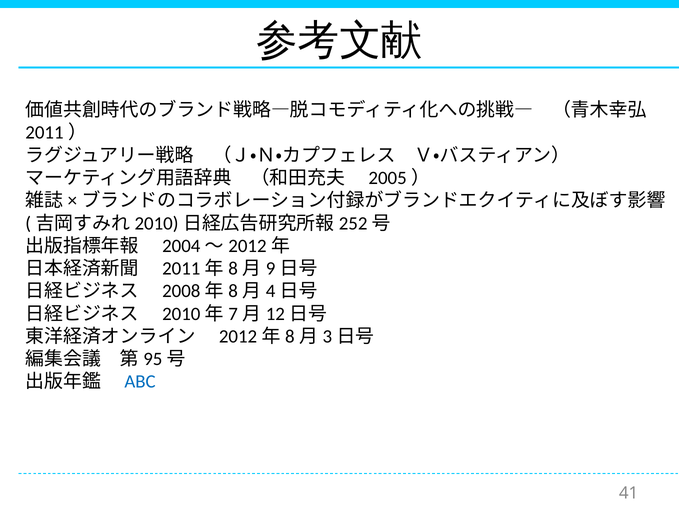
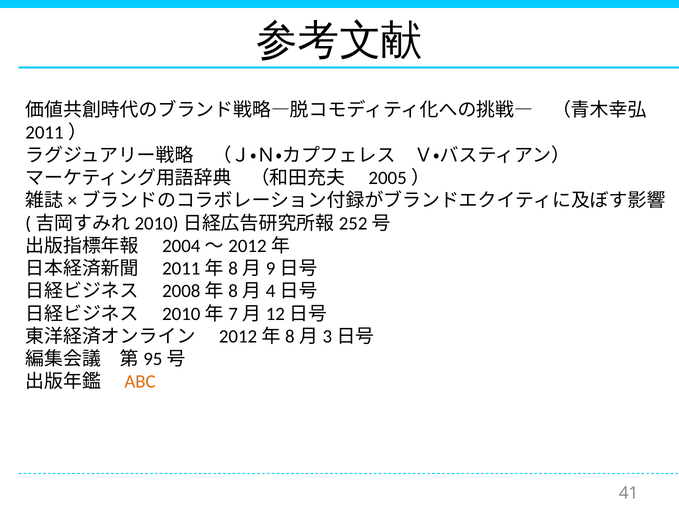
ABC colour: blue -> orange (140, 382)
